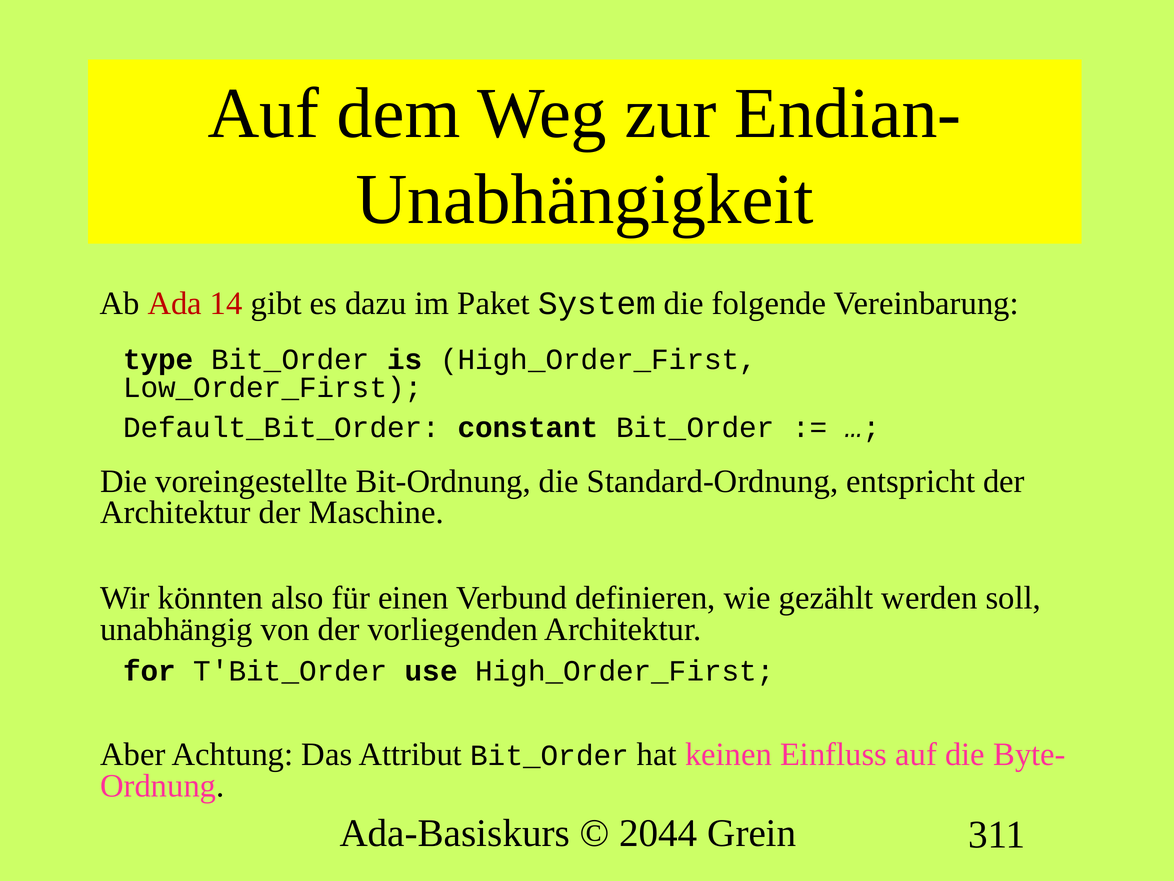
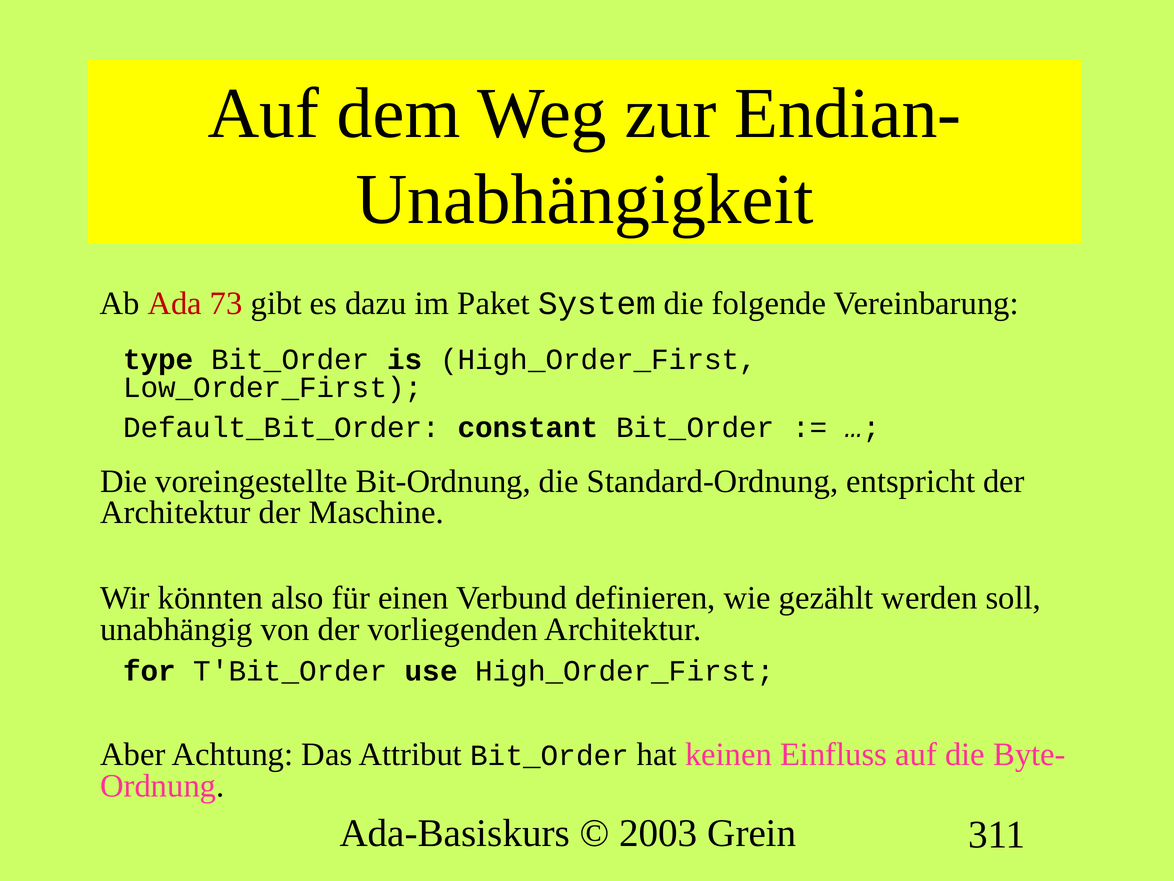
14: 14 -> 73 (226, 303)
2044: 2044 -> 2003 (658, 833)
